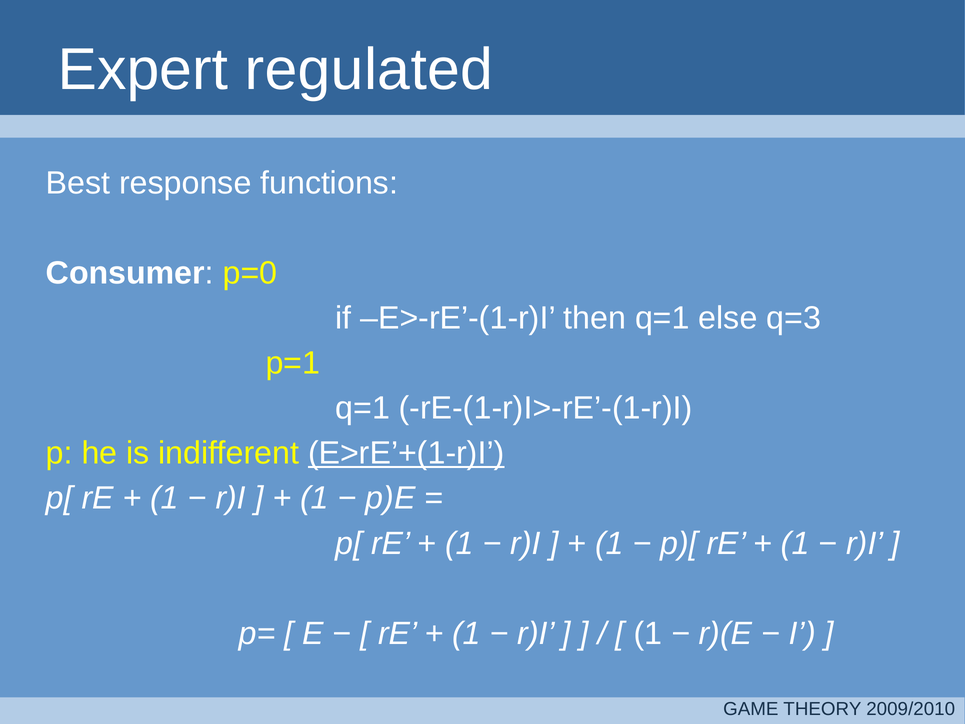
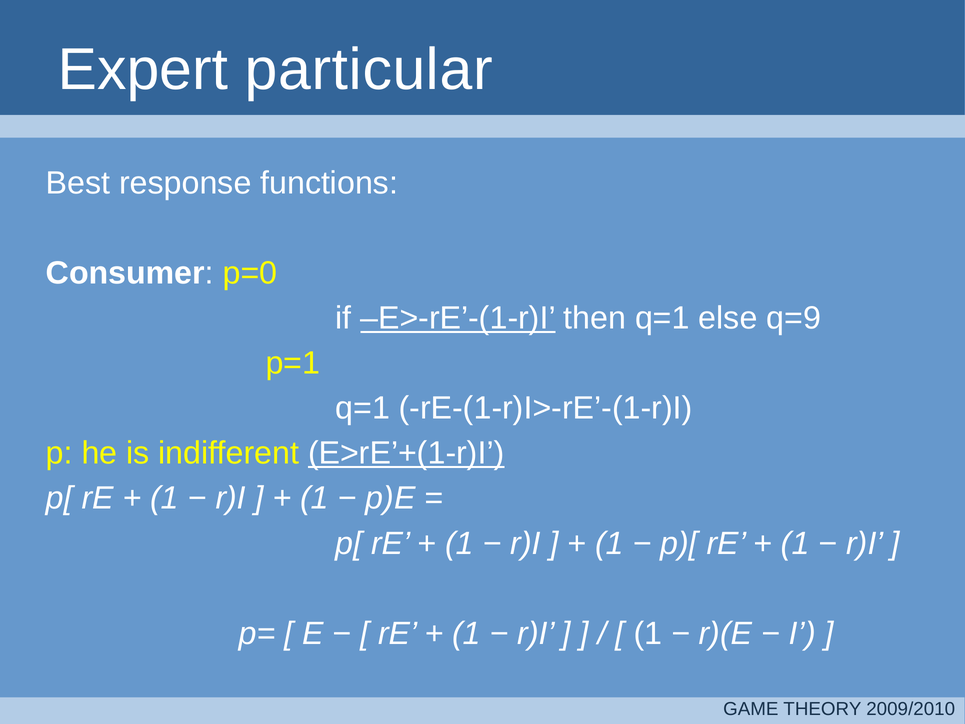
regulated: regulated -> particular (369, 70)
E>-rE’-(1-r)I underline: none -> present (458, 318)
q=3: q=3 -> q=9 (794, 318)
